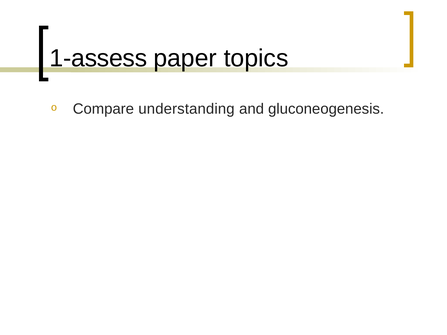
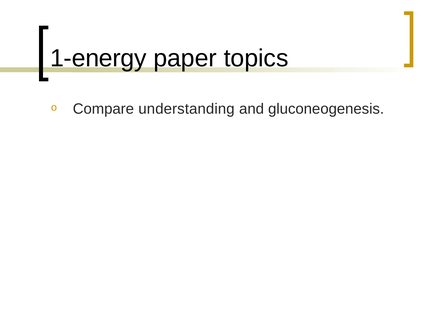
1-assess: 1-assess -> 1-energy (98, 58)
